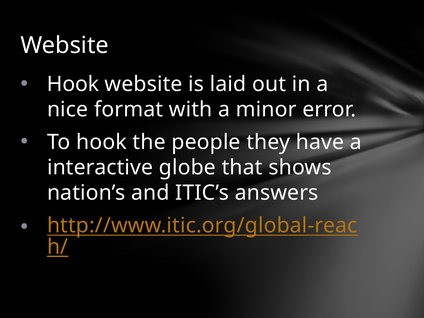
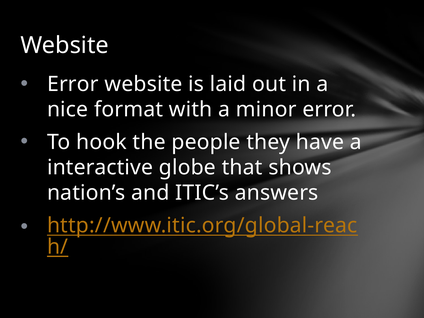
Hook: Hook -> Error (73, 84)
